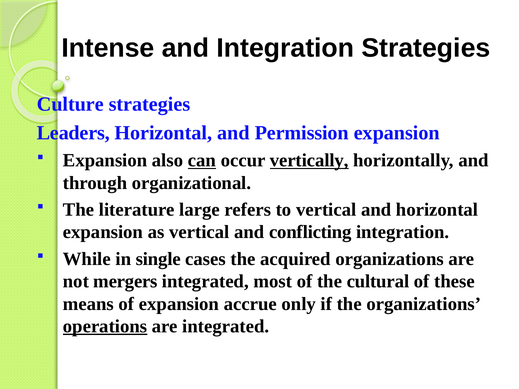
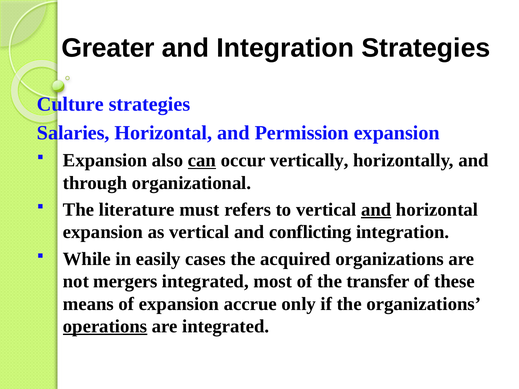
Intense: Intense -> Greater (108, 48)
Leaders: Leaders -> Salaries (73, 133)
vertically underline: present -> none (309, 161)
large: large -> must (199, 210)
and underline: none -> present (376, 210)
single: single -> easily (158, 259)
cultural: cultural -> transfer (378, 282)
